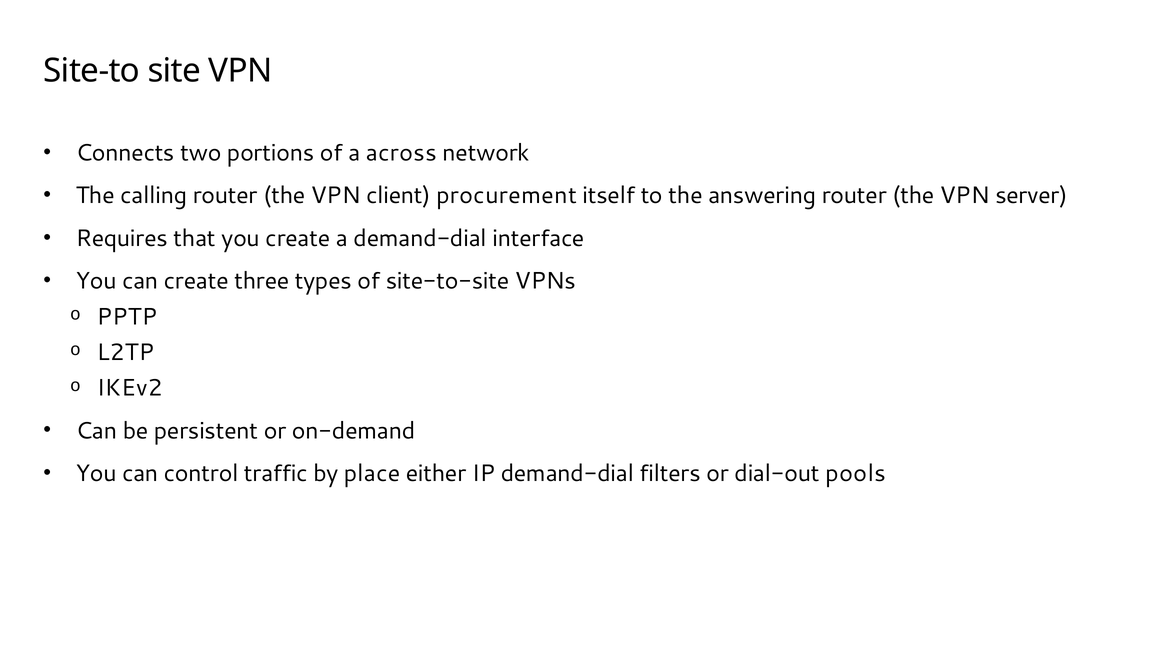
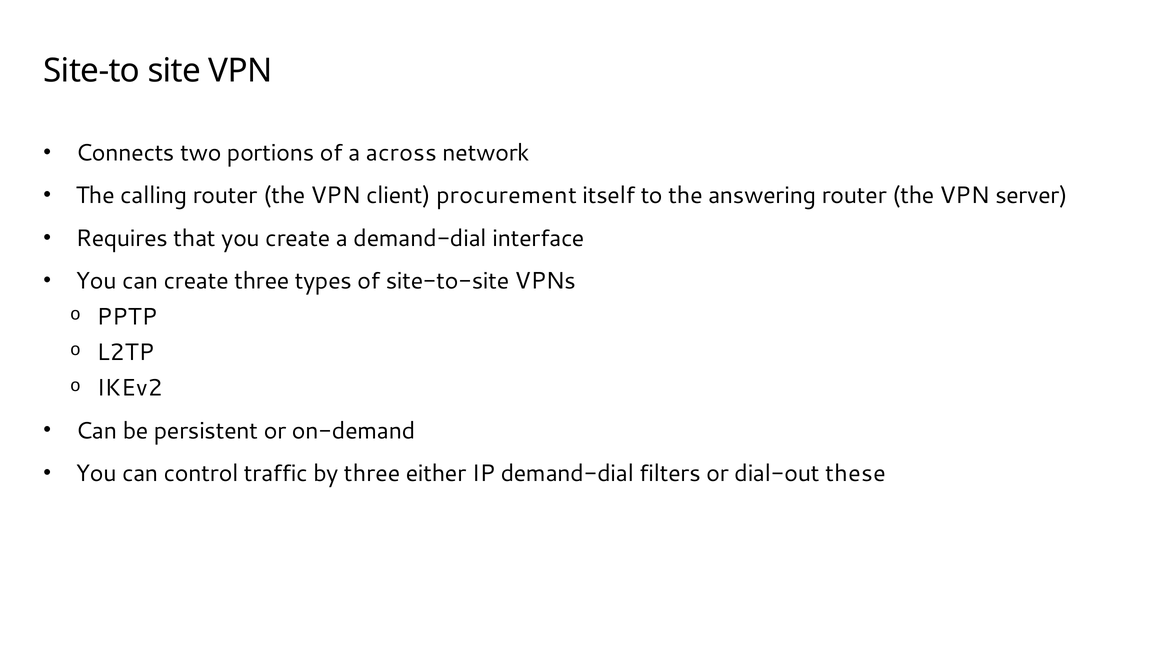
by place: place -> three (372, 474)
pools: pools -> these (856, 474)
